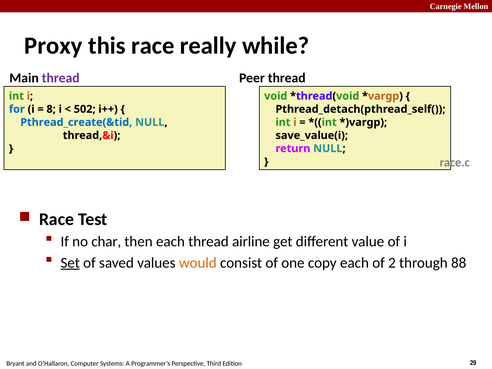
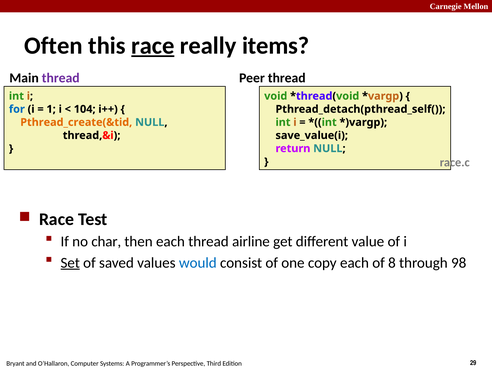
Proxy: Proxy -> Often (53, 46)
race underline: none -> present (153, 46)
while: while -> items (276, 46)
8: 8 -> 1 (51, 109)
502: 502 -> 104 (85, 109)
Pthread_create(&tid colour: blue -> orange (76, 122)
would colour: orange -> blue (198, 263)
2: 2 -> 8 (392, 263)
88: 88 -> 98 (459, 263)
